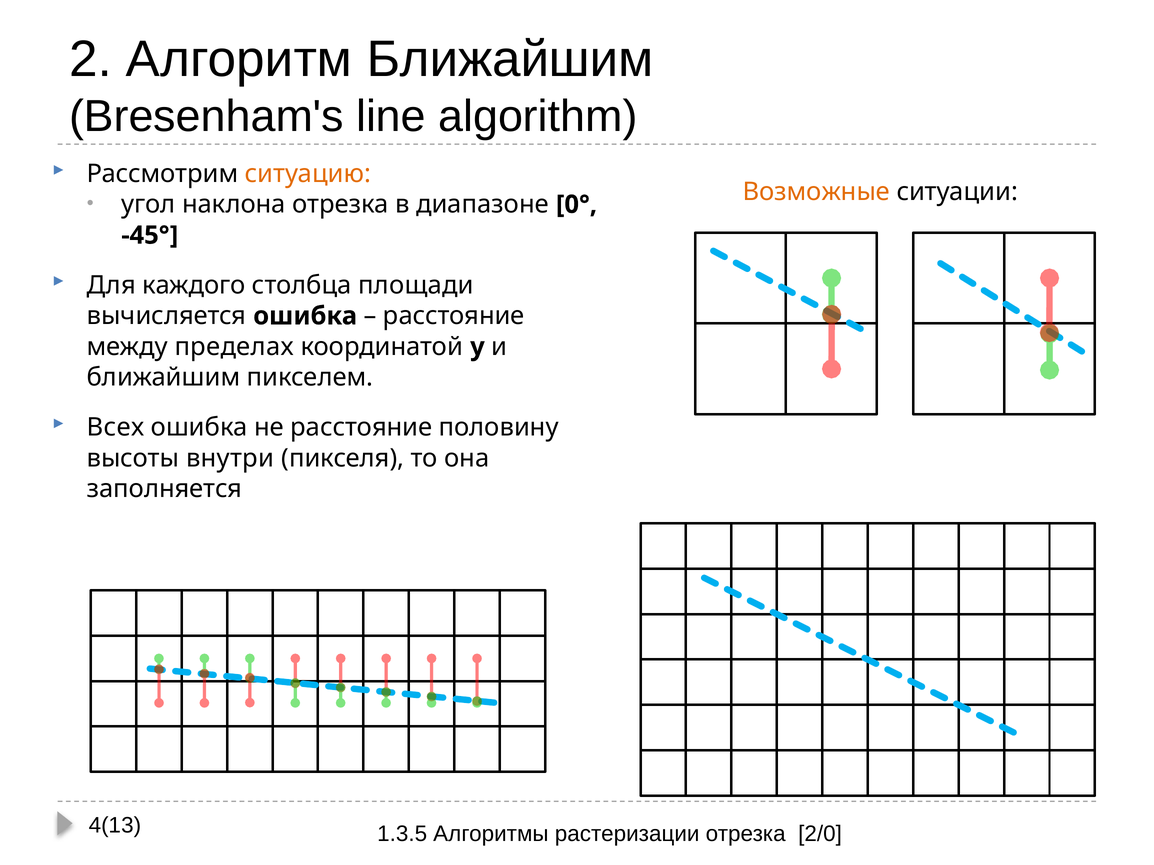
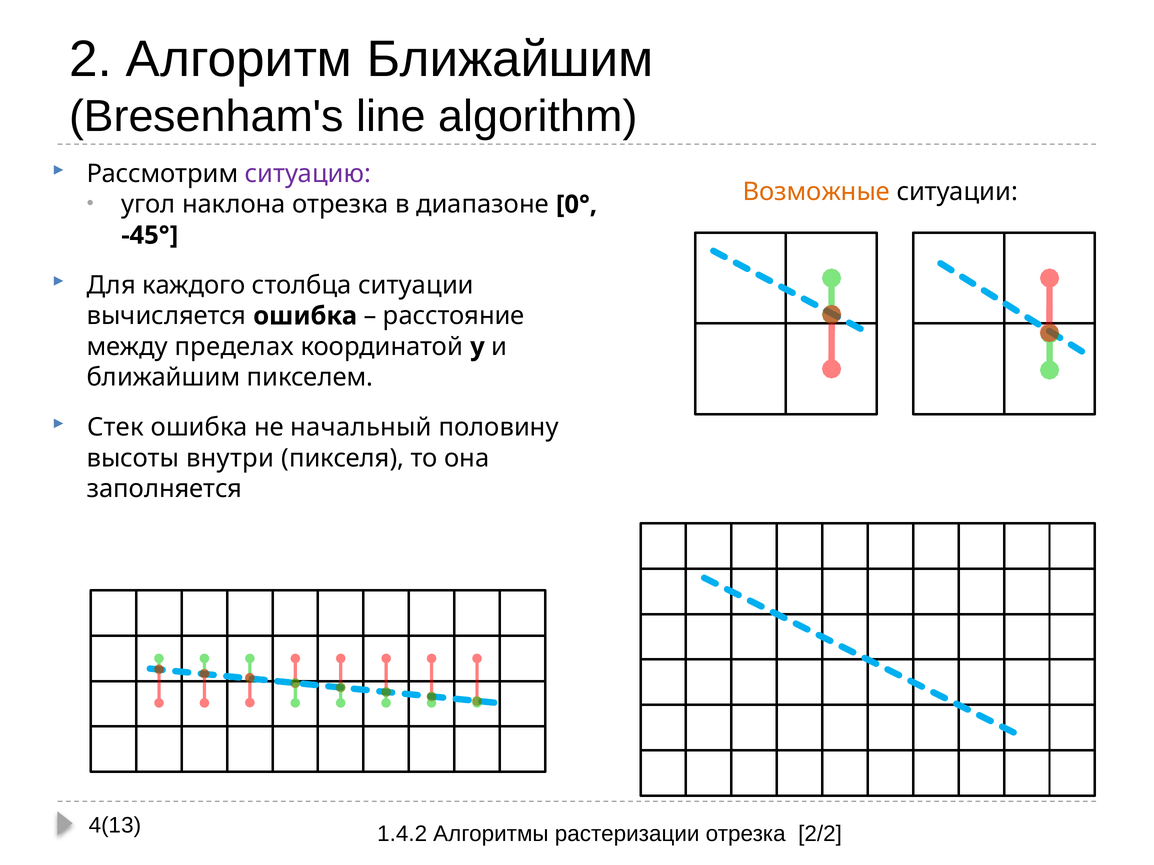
ситуацию colour: orange -> purple (308, 174)
столбца площади: площади -> ситуации (416, 285)
Всех: Всех -> Стек (115, 428)
не расстояние: расстояние -> начальный (361, 428)
1.3.5: 1.3.5 -> 1.4.2 (402, 834)
2/0: 2/0 -> 2/2 (820, 834)
